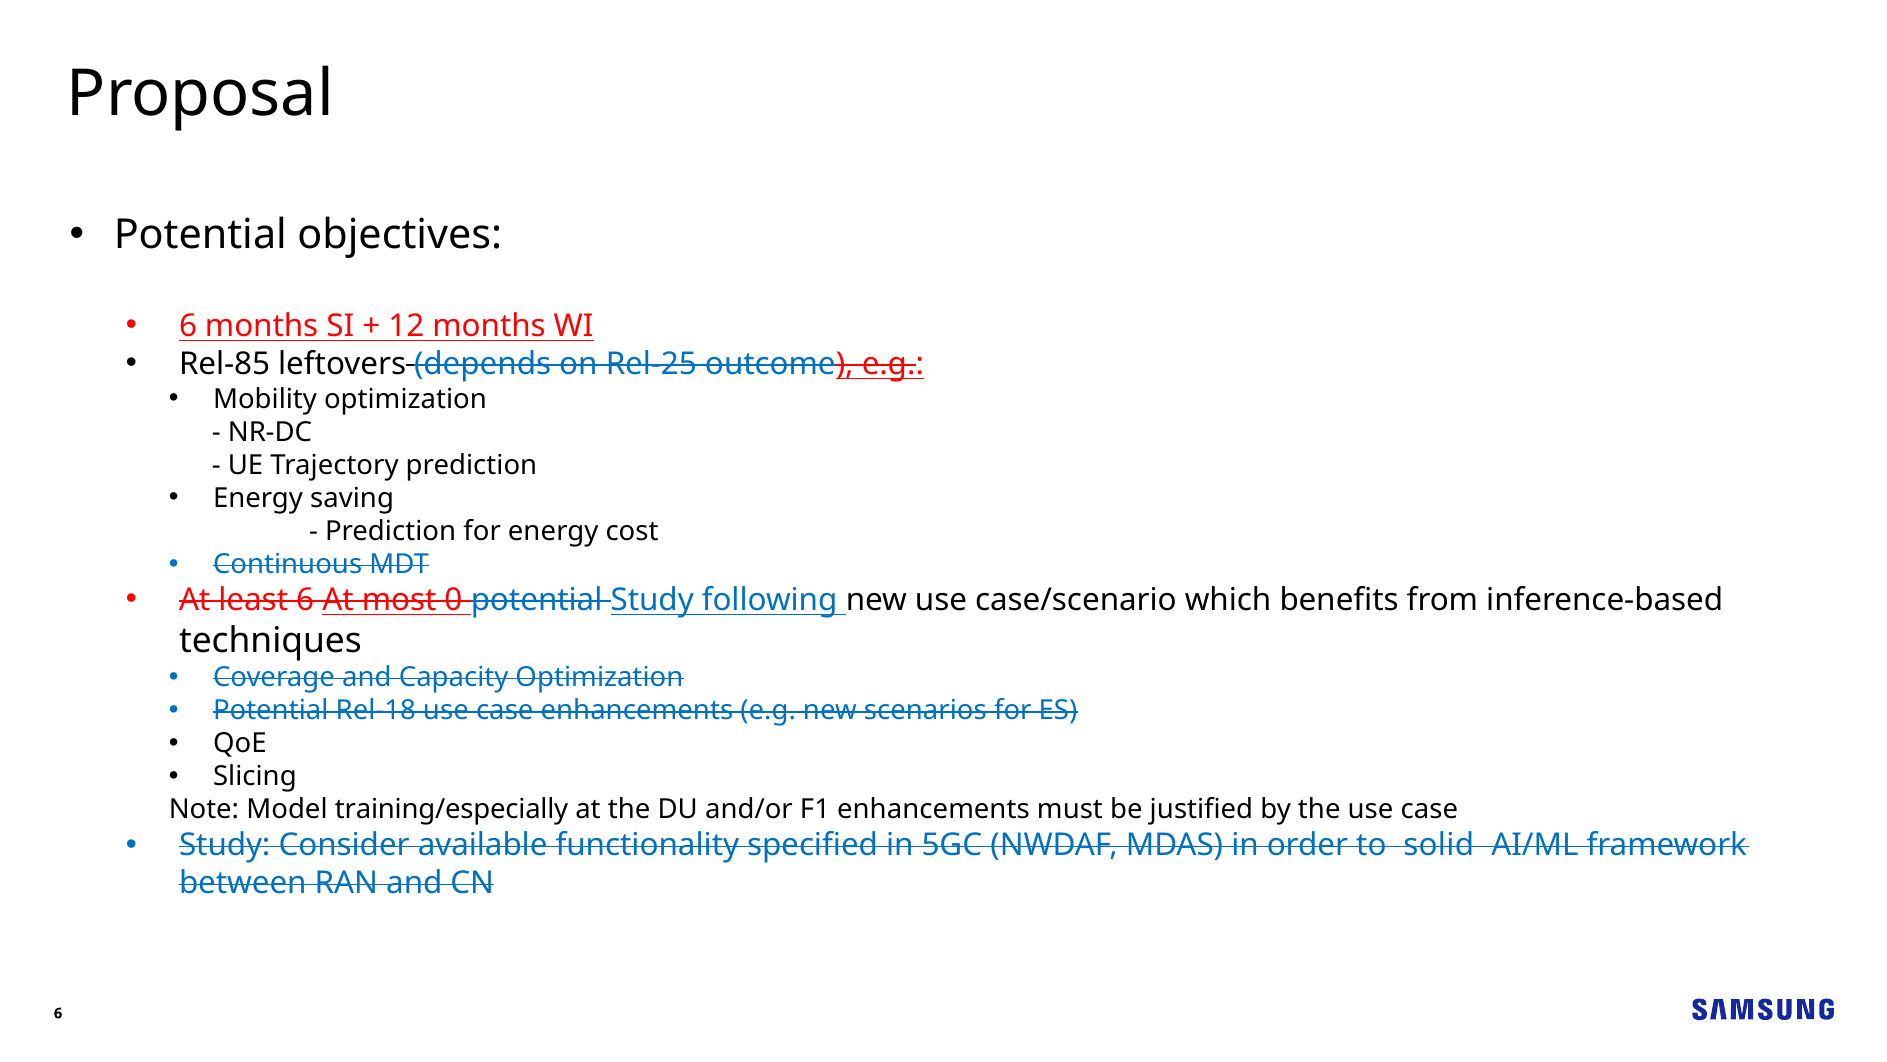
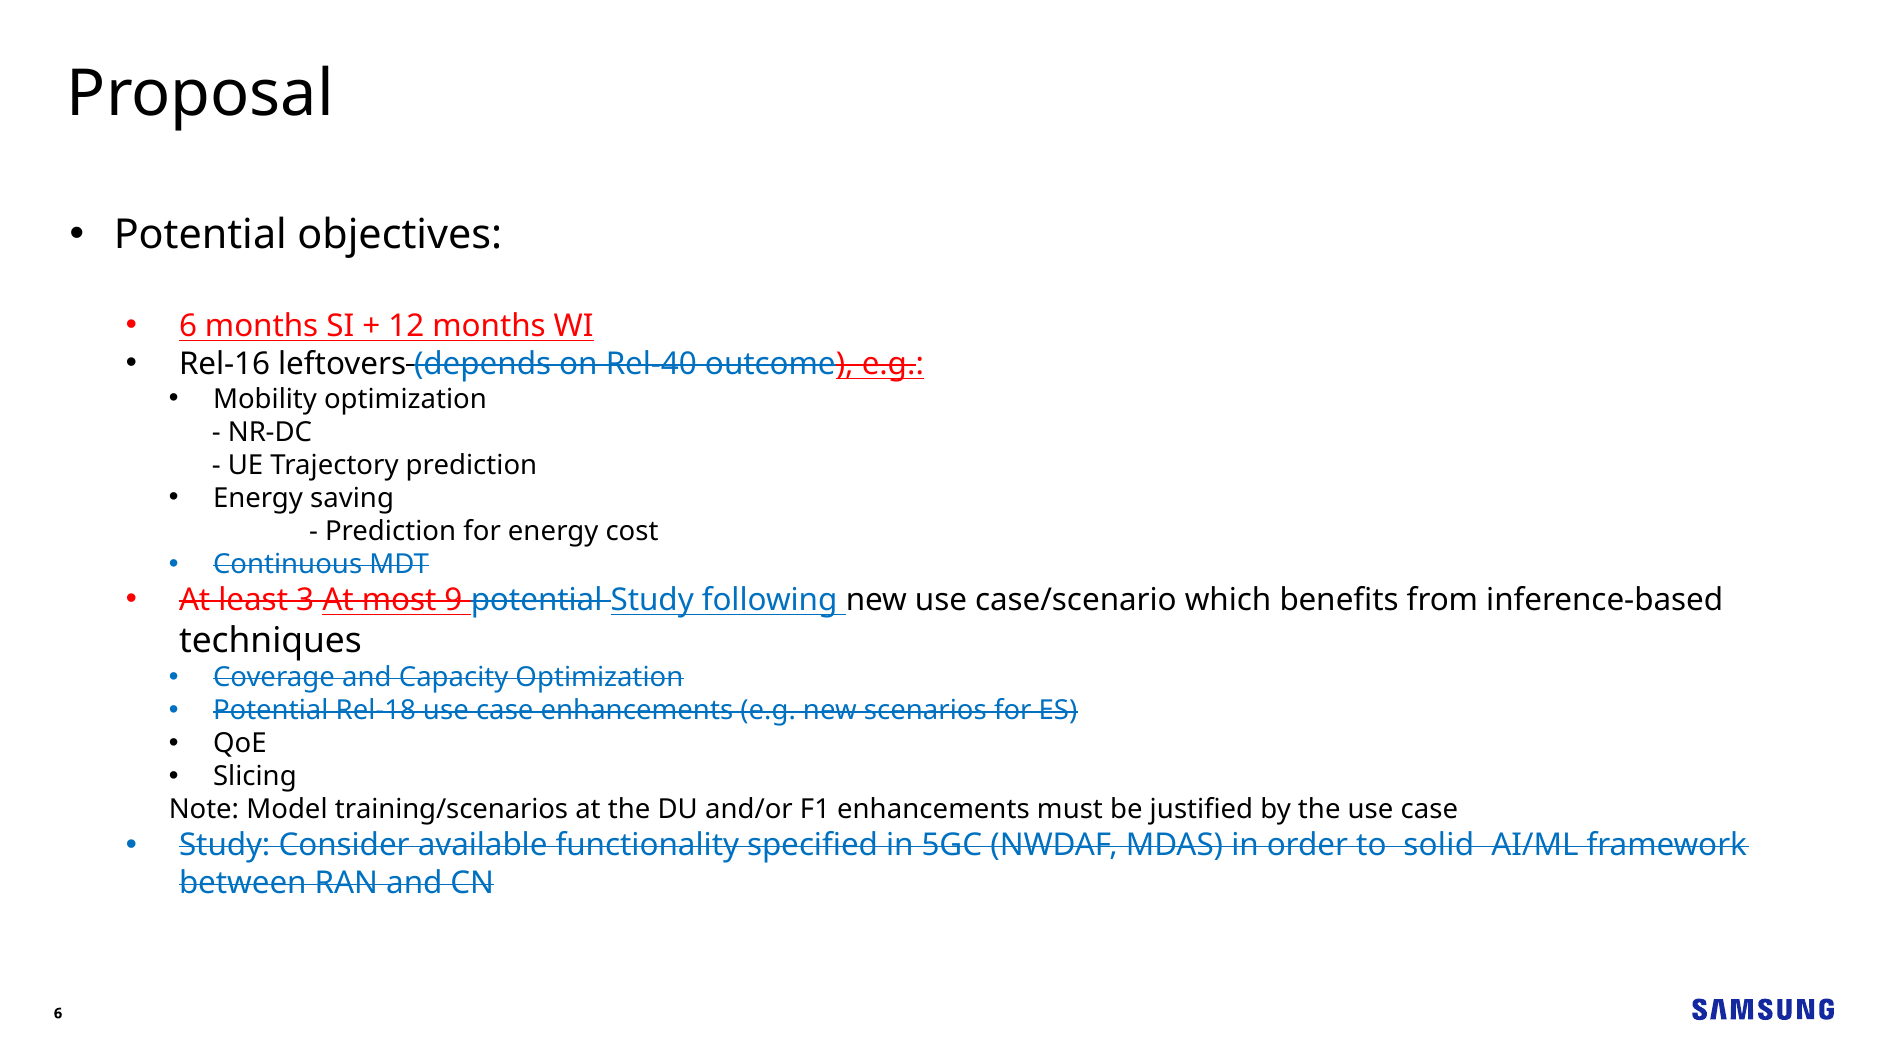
Rel-85: Rel-85 -> Rel-16 (225, 364)
Rel-25: Rel-25 -> Rel-40 (651, 364)
least 6: 6 -> 3 (305, 600)
0: 0 -> 9 (453, 600)
training/especially: training/especially -> training/scenarios (452, 809)
